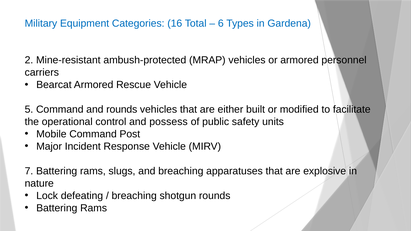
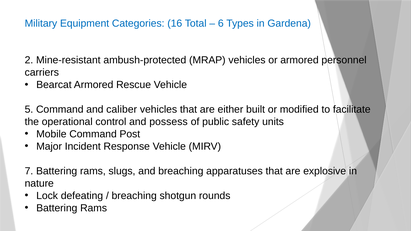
and rounds: rounds -> caliber (122, 110)
